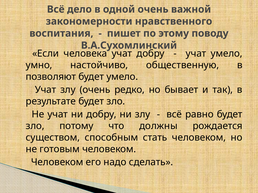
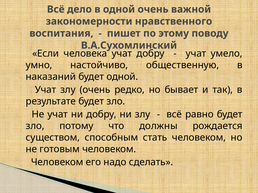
позволяют: позволяют -> наказаний (51, 77)
будет умело: умело -> одной (122, 77)
